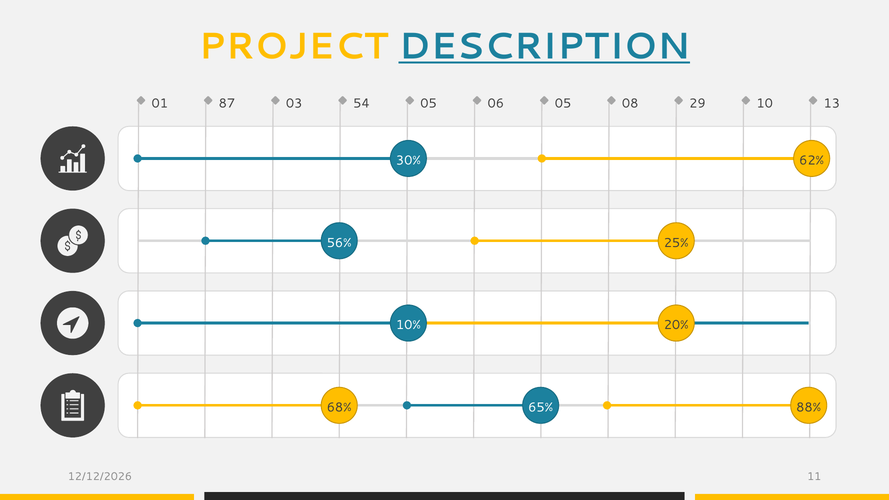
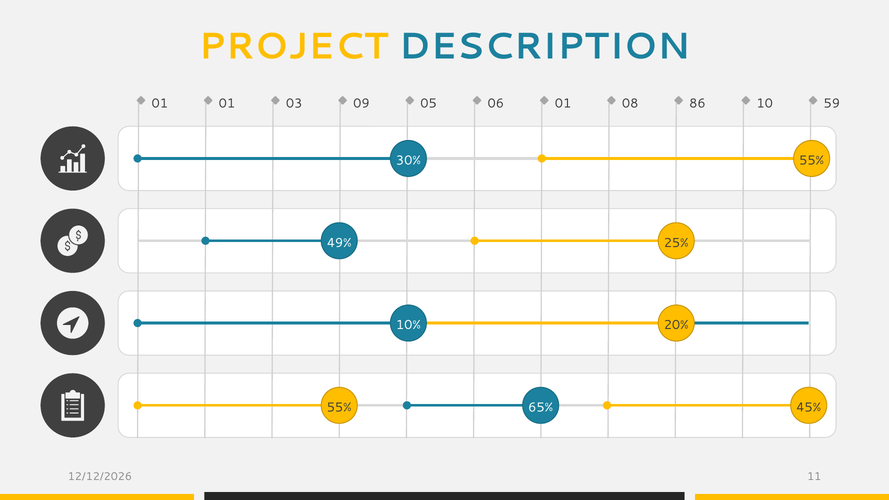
DESCRIPTION underline: present -> none (544, 47)
01 87: 87 -> 01 (227, 104)
54: 54 -> 09 (361, 104)
06 05: 05 -> 01 (563, 104)
29: 29 -> 86 (697, 104)
13: 13 -> 59 (832, 104)
62%: 62% -> 55% (812, 161)
56%: 56% -> 49% (339, 243)
68%: 68% -> 55% (339, 408)
88%: 88% -> 45% (809, 408)
